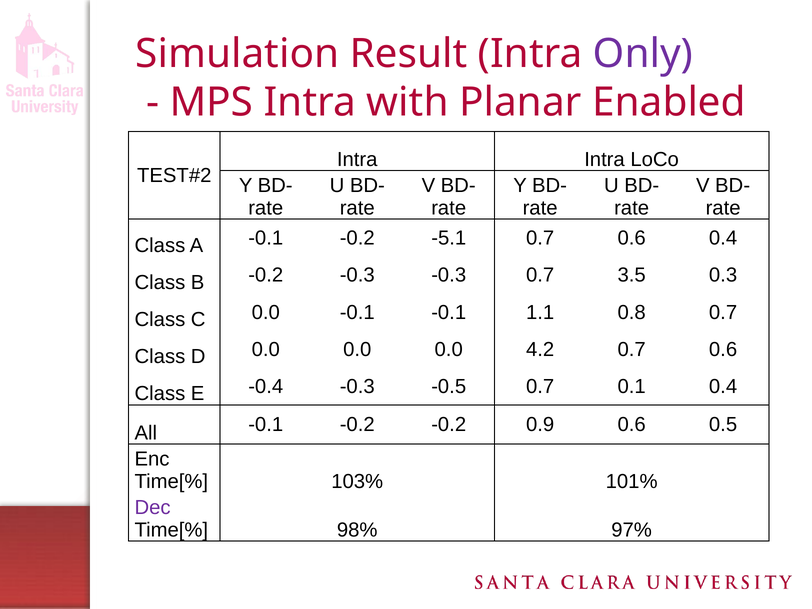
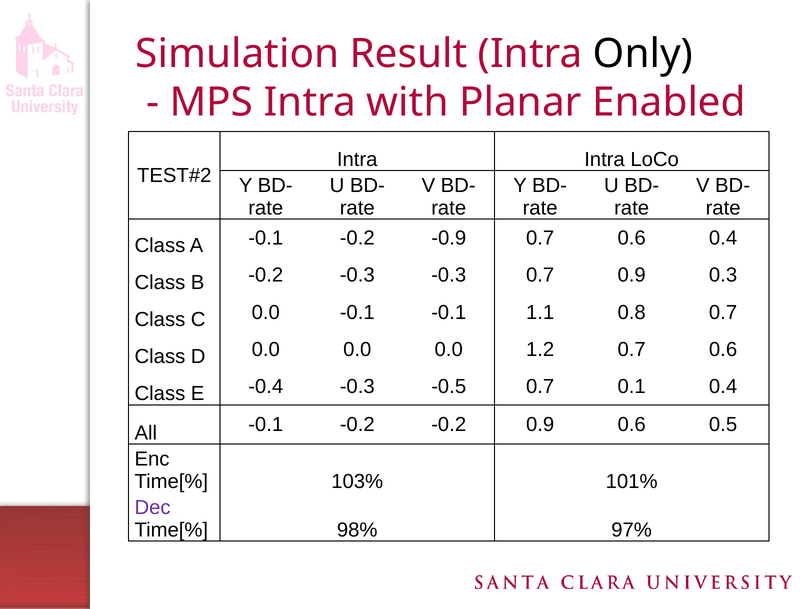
Only colour: purple -> black (643, 54)
-5.1: -5.1 -> -0.9 (449, 238)
0.7 3.5: 3.5 -> 0.9 (632, 275)
4.2: 4.2 -> 1.2 (540, 349)
